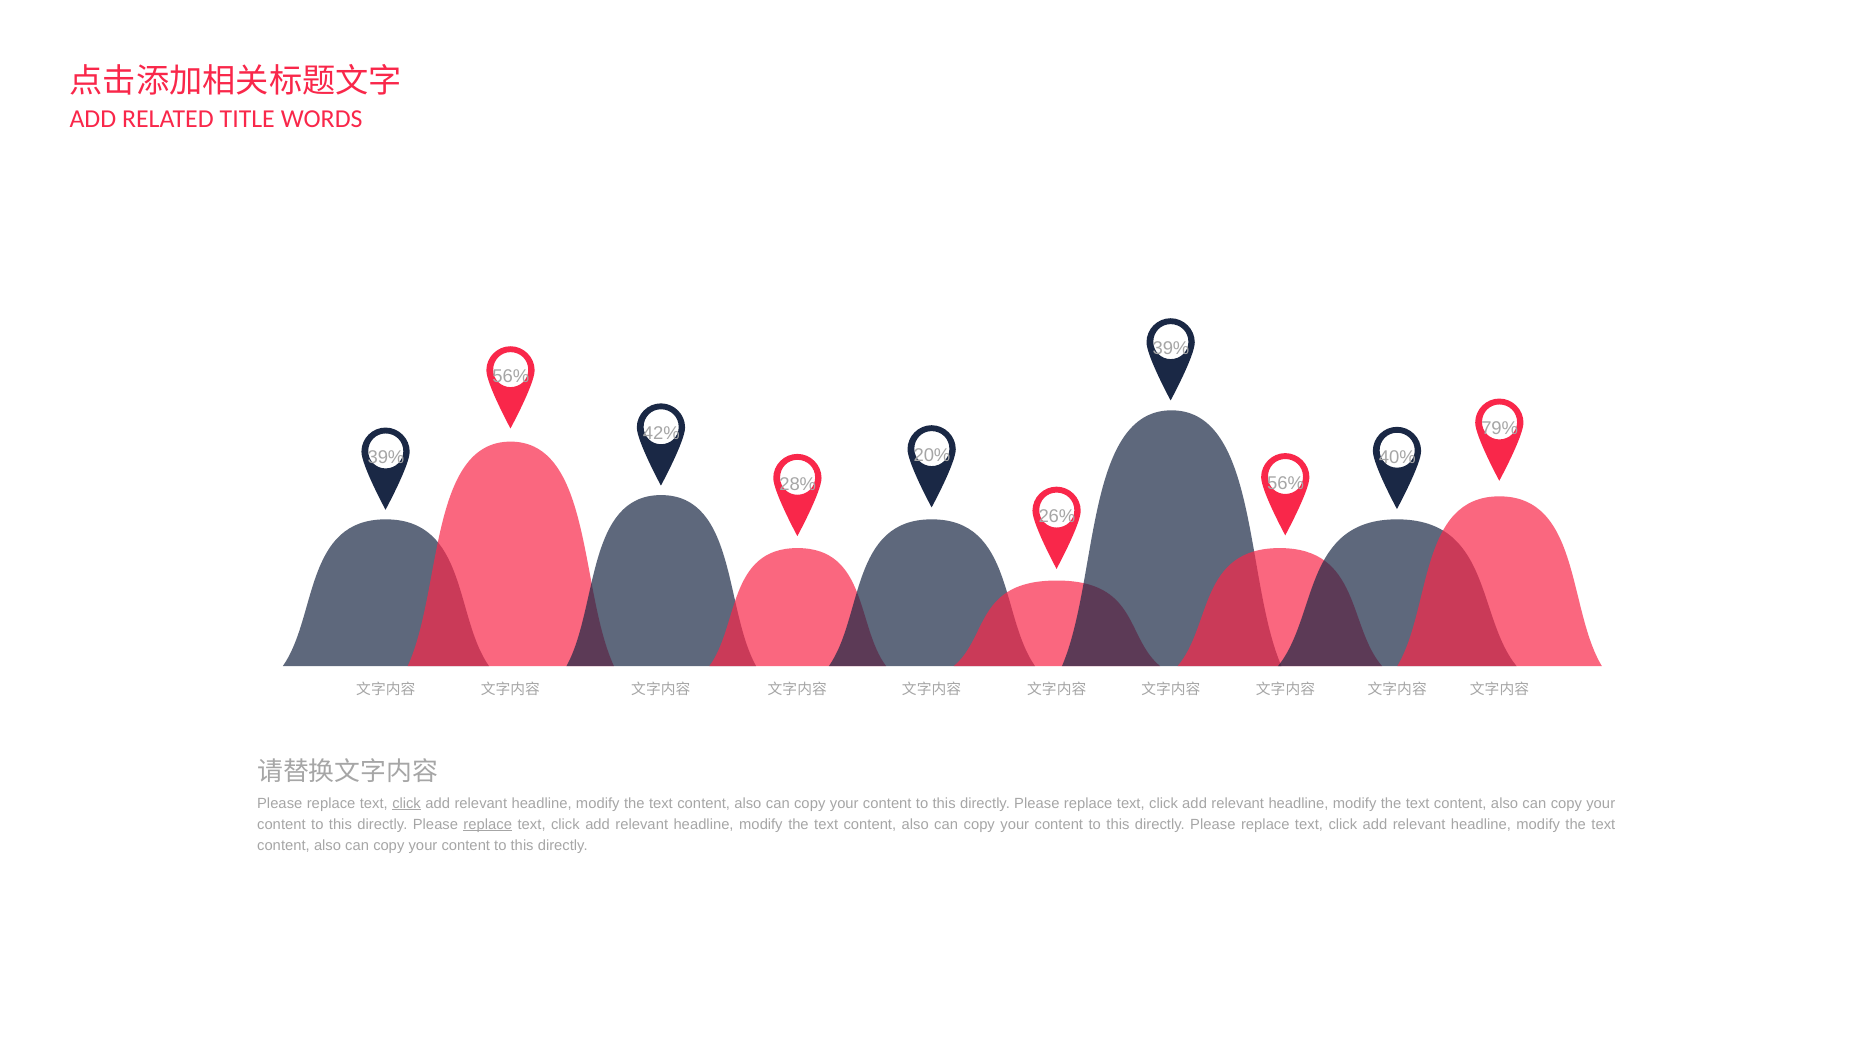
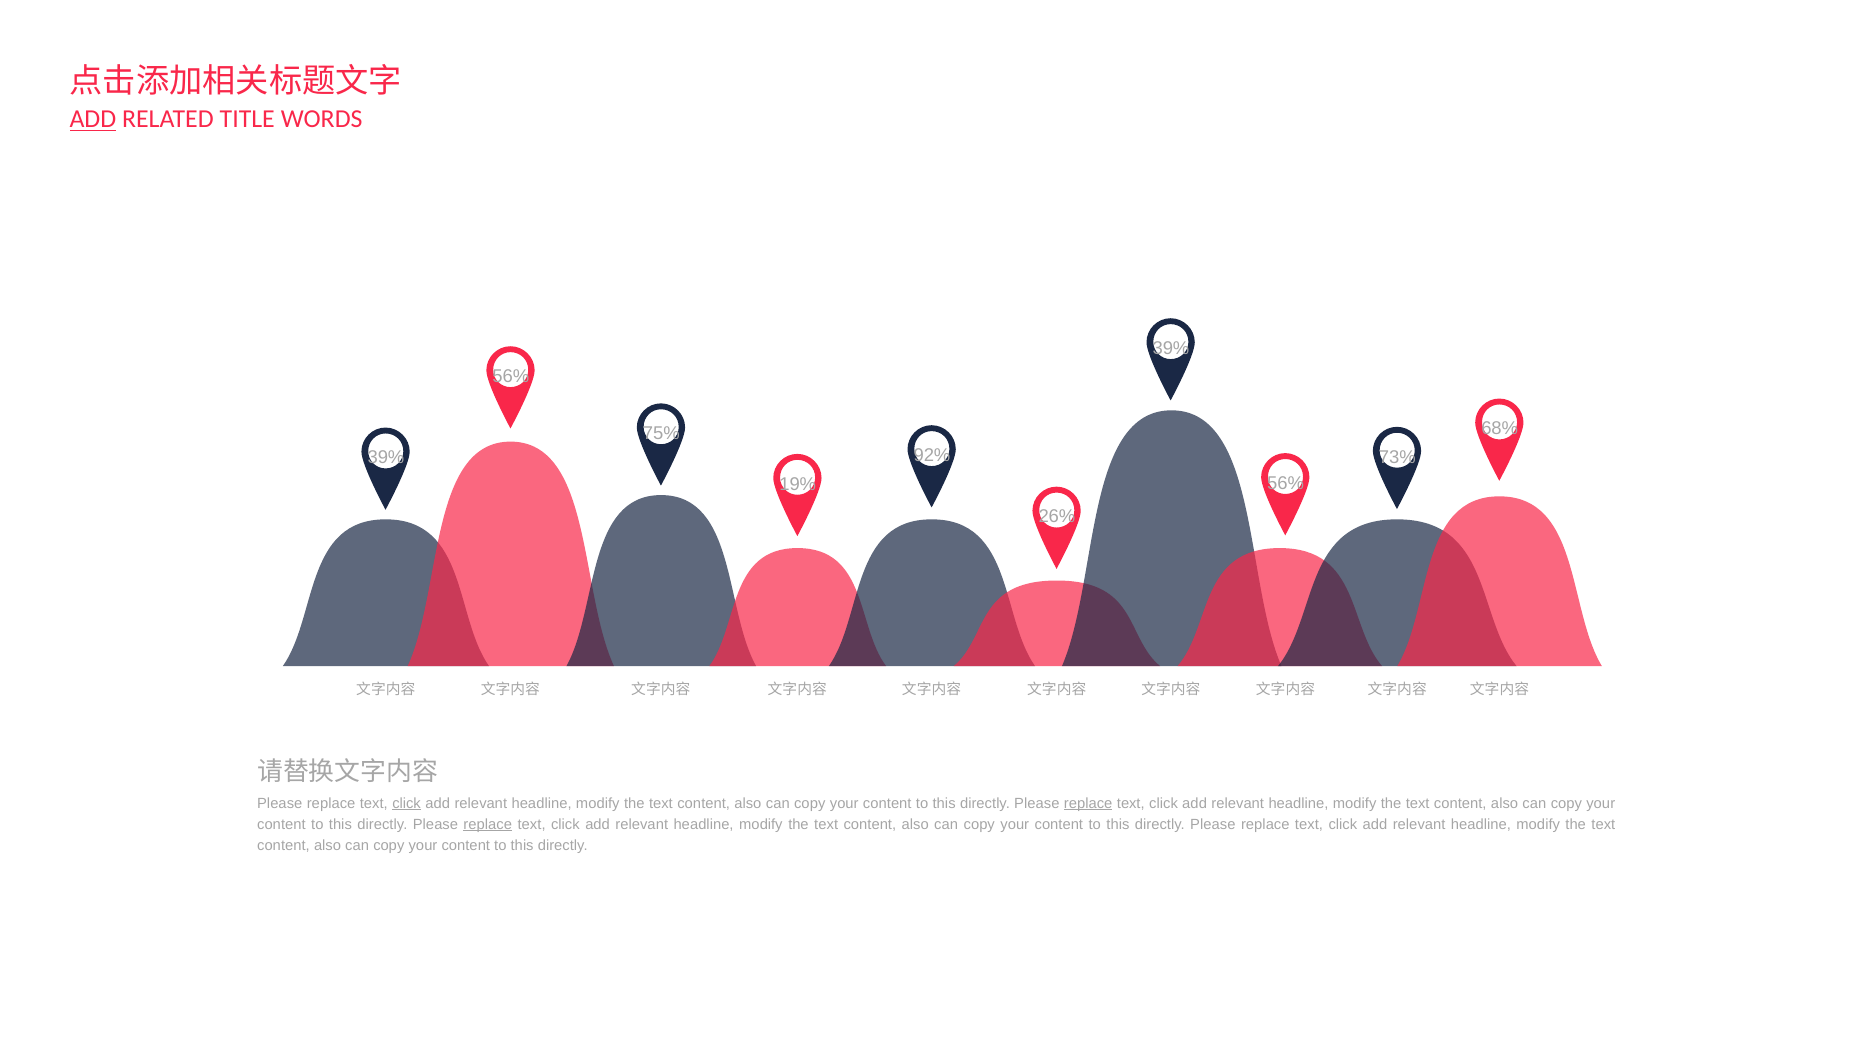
ADD underline: none -> present (93, 119)
79%: 79% -> 68% (1500, 429)
42%: 42% -> 75% (661, 434)
20%: 20% -> 92% (932, 456)
40%: 40% -> 73% (1397, 457)
28%: 28% -> 19% (798, 484)
replace underline: none -> present (1088, 804)
